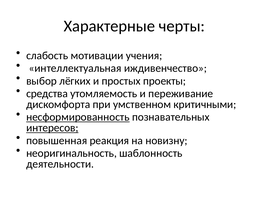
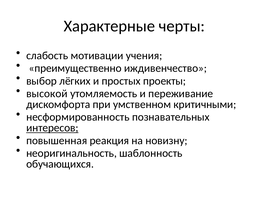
интеллектуальная: интеллектуальная -> преимущественно (75, 68)
средства: средства -> высокой (47, 93)
несформированность underline: present -> none (78, 117)
деятельности: деятельности -> обучающихся (60, 164)
